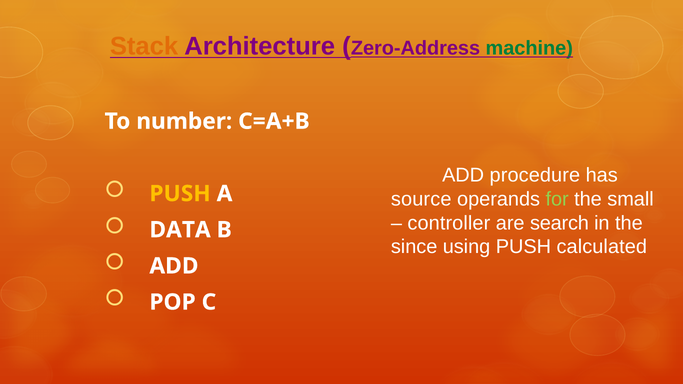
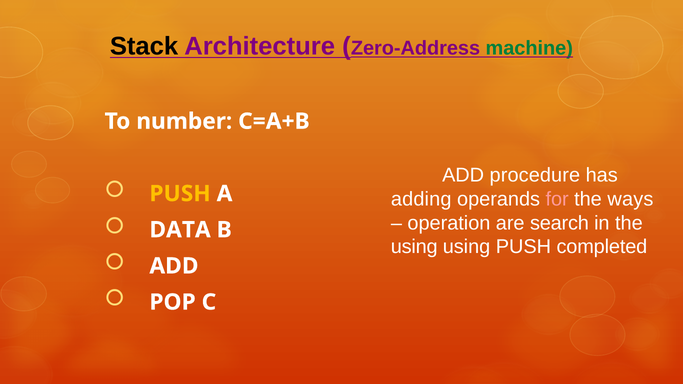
Stack colour: orange -> black (144, 46)
source: source -> adding (421, 199)
for colour: light green -> pink (557, 199)
small: small -> ways (630, 199)
controller: controller -> operation (449, 223)
since: since -> using (414, 247)
calculated: calculated -> completed (602, 247)
